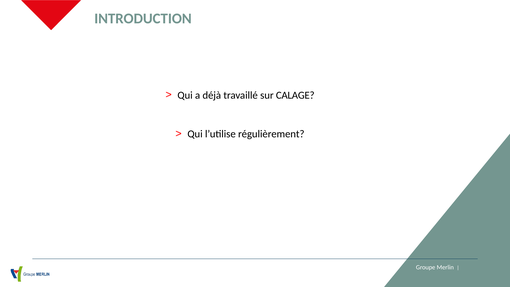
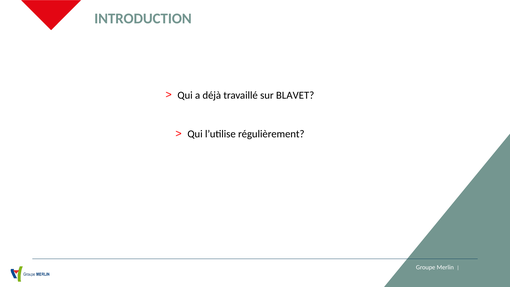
CALAGE: CALAGE -> BLAVET (295, 95)
